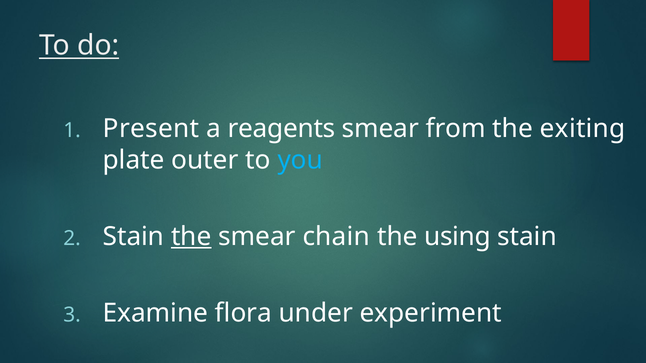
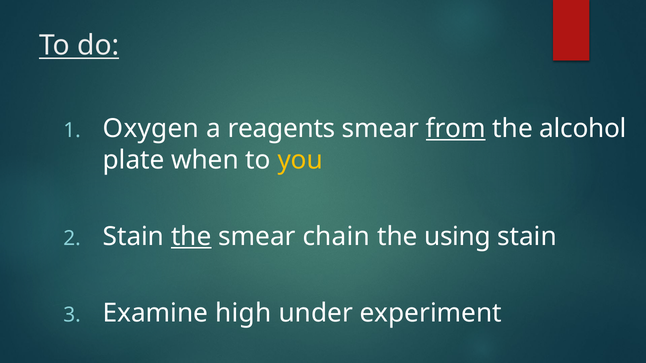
Present: Present -> Oxygen (151, 129)
from underline: none -> present (456, 129)
exiting: exiting -> alcohol (583, 129)
outer: outer -> when (205, 160)
you colour: light blue -> yellow (300, 160)
flora: flora -> high (243, 313)
